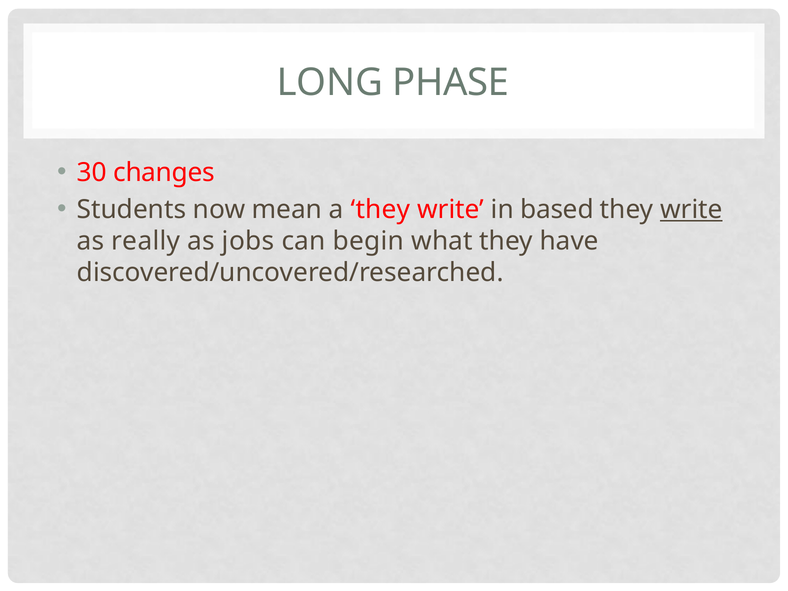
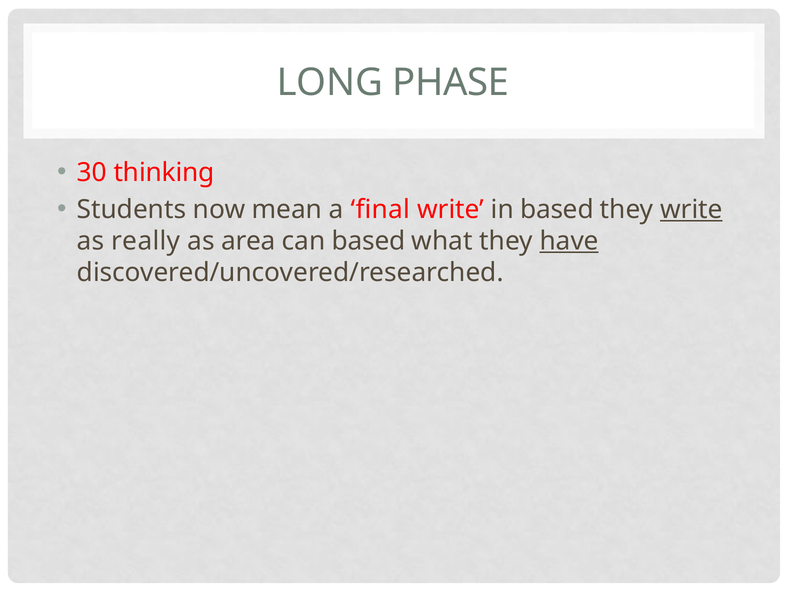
changes: changes -> thinking (164, 173)
a they: they -> final (380, 209)
jobs: jobs -> area (248, 241)
can begin: begin -> based (369, 241)
have underline: none -> present (569, 241)
